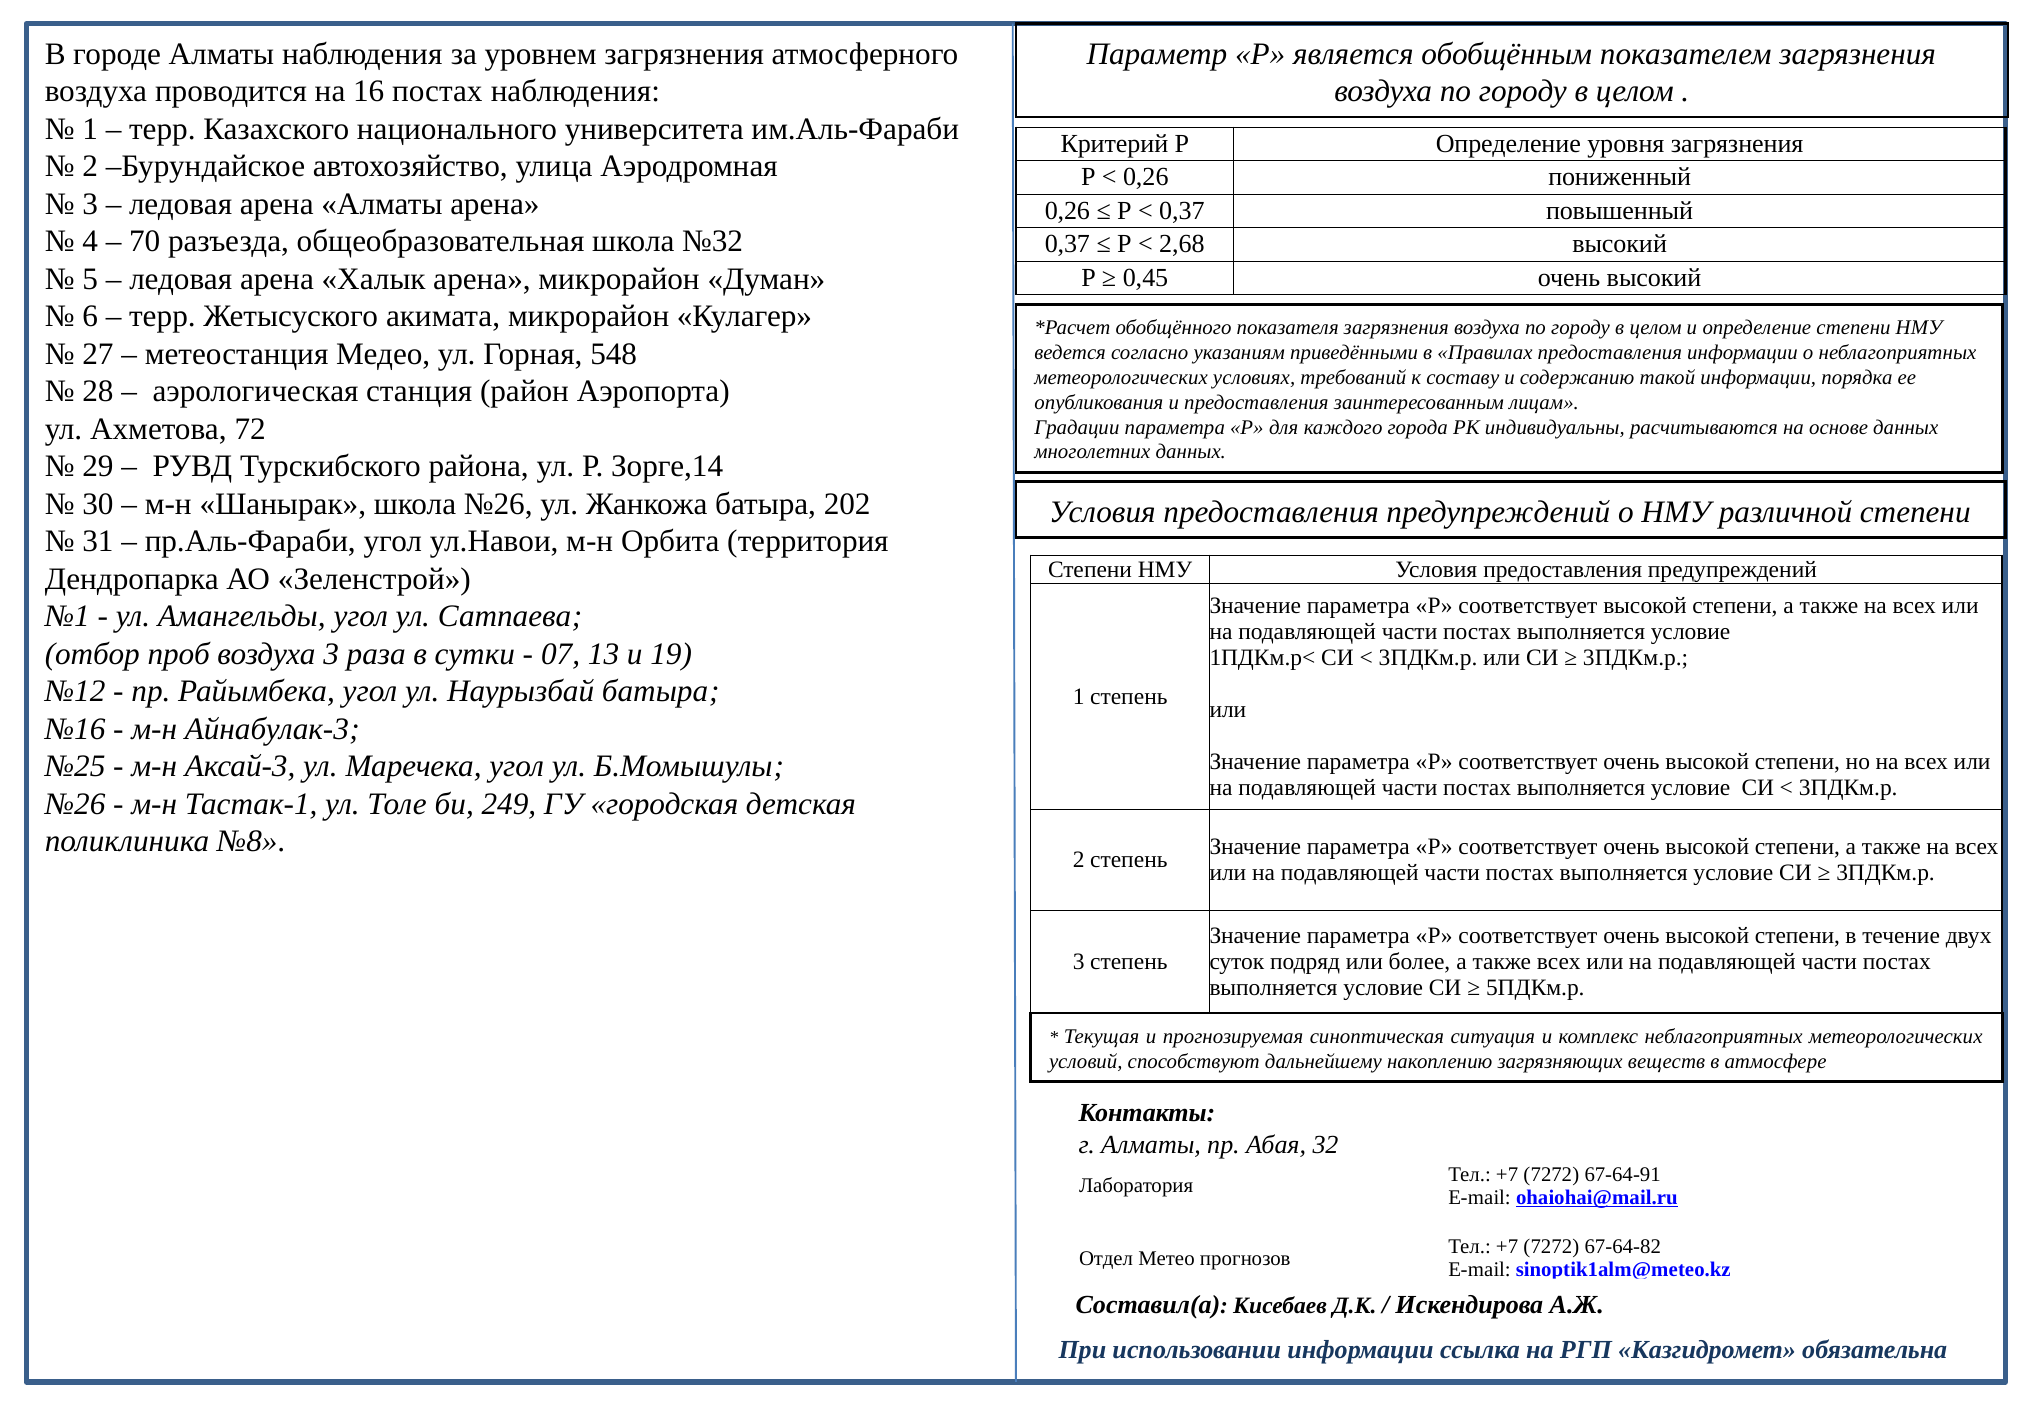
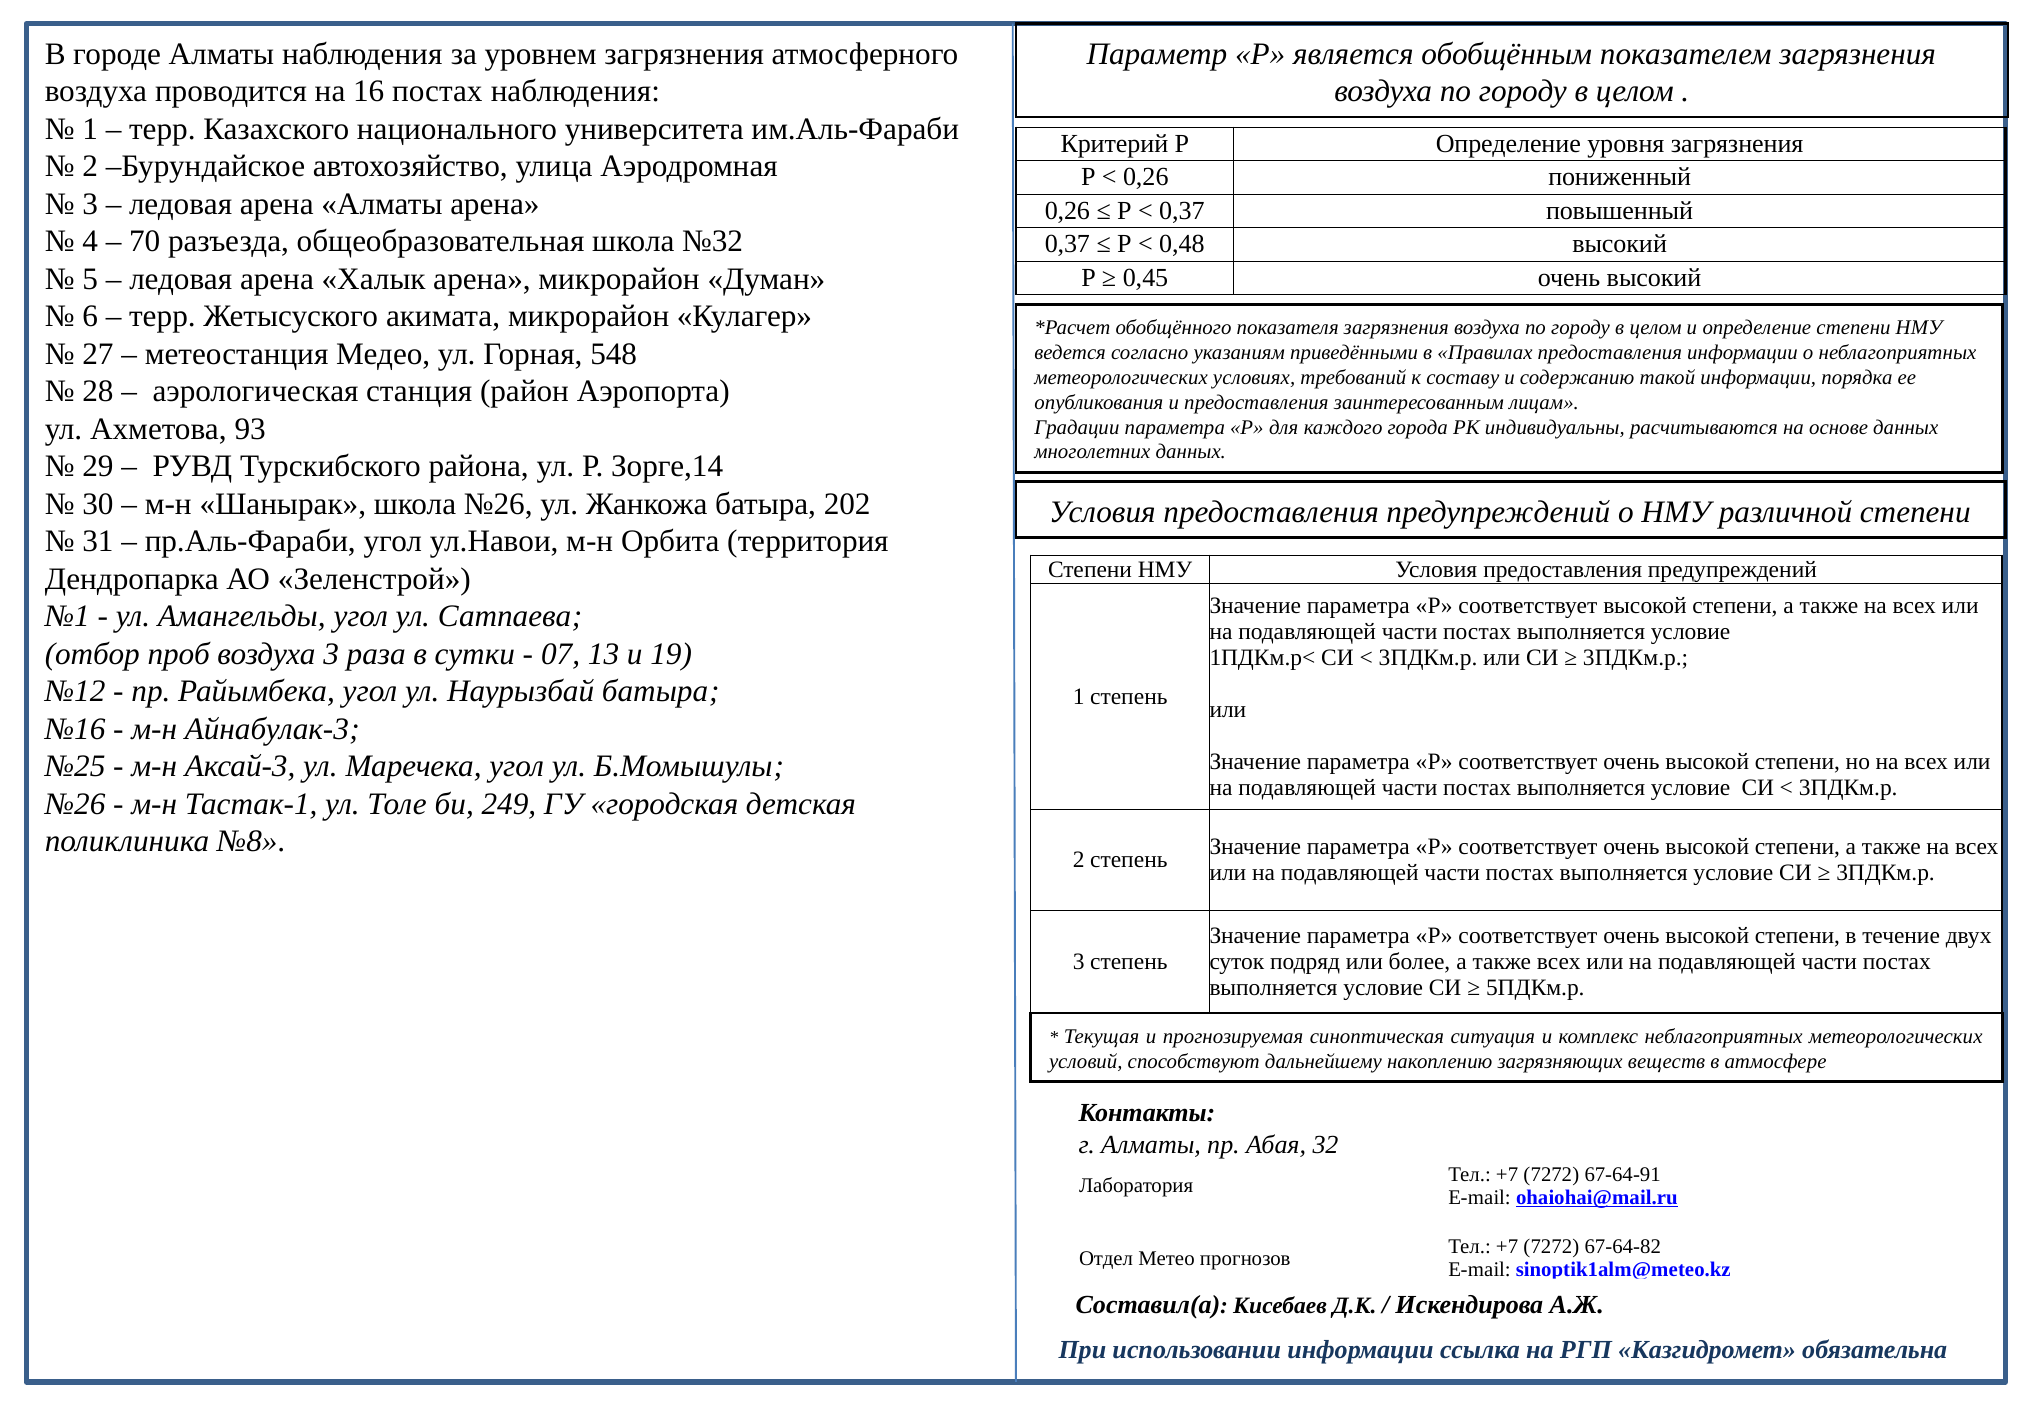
2,68: 2,68 -> 0,48 (1182, 244)
72: 72 -> 93 (250, 429)
